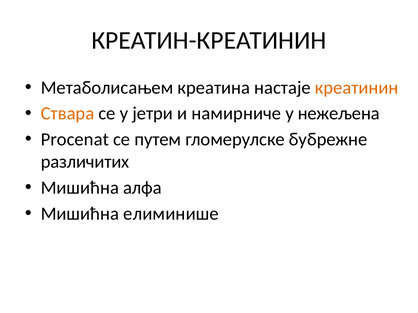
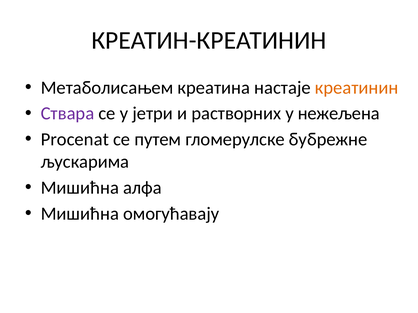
Ствара colour: orange -> purple (68, 114)
намирниче: намирниче -> растворних (236, 114)
различитих: различитих -> љускарима (85, 162)
елиминише: елиминише -> омогућавају (171, 214)
